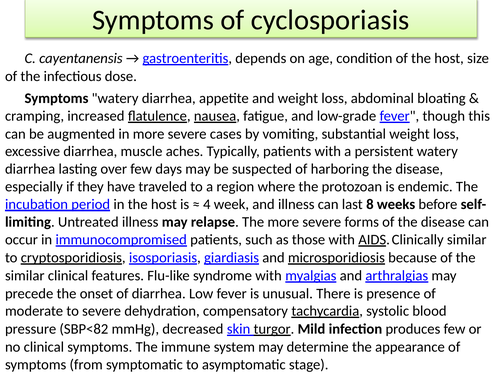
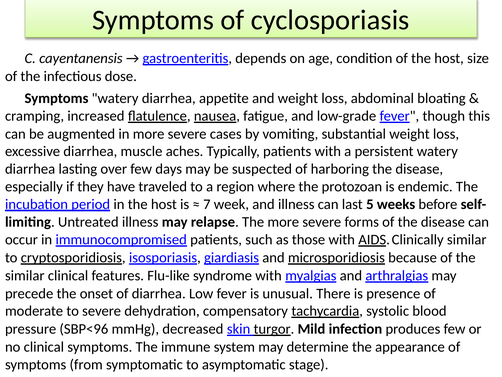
4: 4 -> 7 (207, 204)
8: 8 -> 5 (370, 204)
SBP<82: SBP<82 -> SBP<96 (84, 329)
